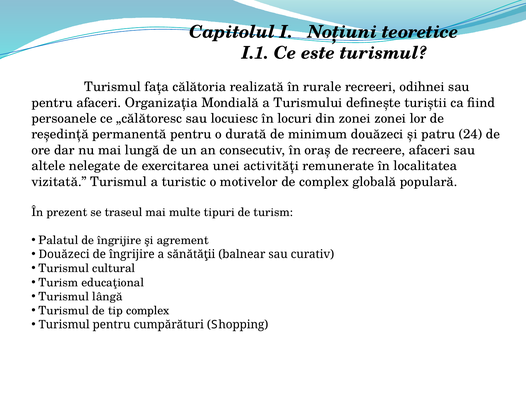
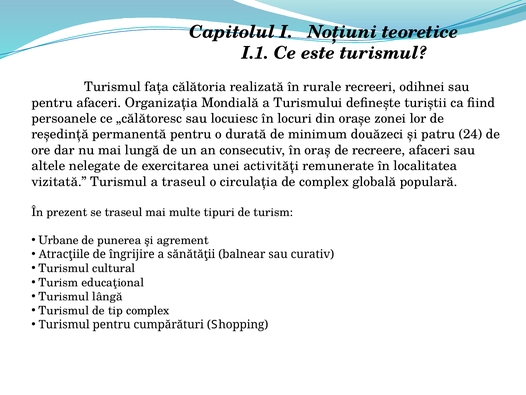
din zonei: zonei -> oraşe (355, 118)
a turistic: turistic -> traseul (184, 181)
motivelor: motivelor -> circulaţia (249, 181)
Palatul: Palatul -> Urbane (59, 240)
îngrijire: îngrijire -> punerea (119, 240)
Douăzeci: Douăzeci -> Atracţiile (64, 254)
